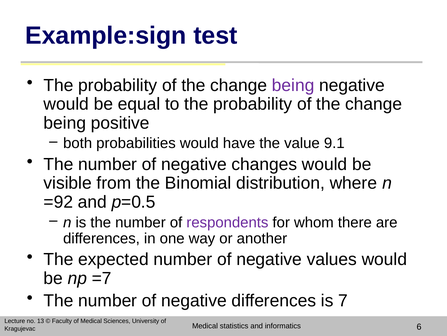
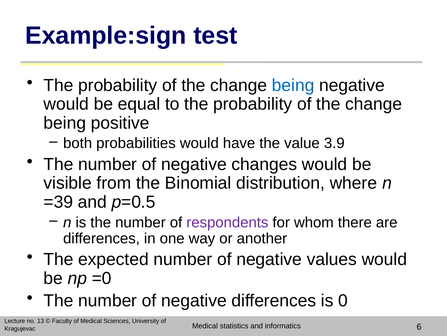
being colour: purple -> blue (293, 85)
9.1: 9.1 -> 3.9 (334, 143)
=92: =92 -> =39 (58, 202)
=7: =7 -> =0 (102, 278)
7: 7 -> 0 (343, 300)
